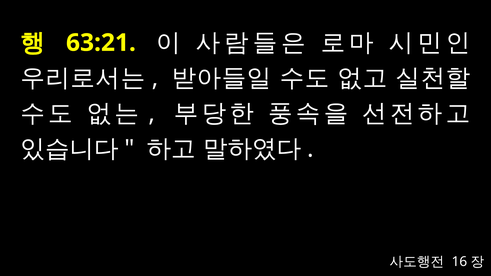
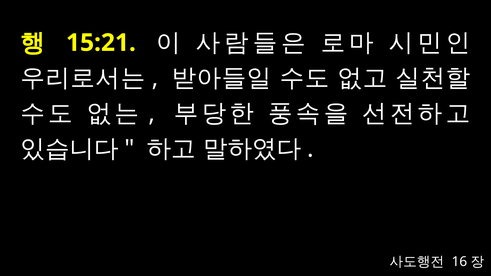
63:21: 63:21 -> 15:21 (101, 43)
